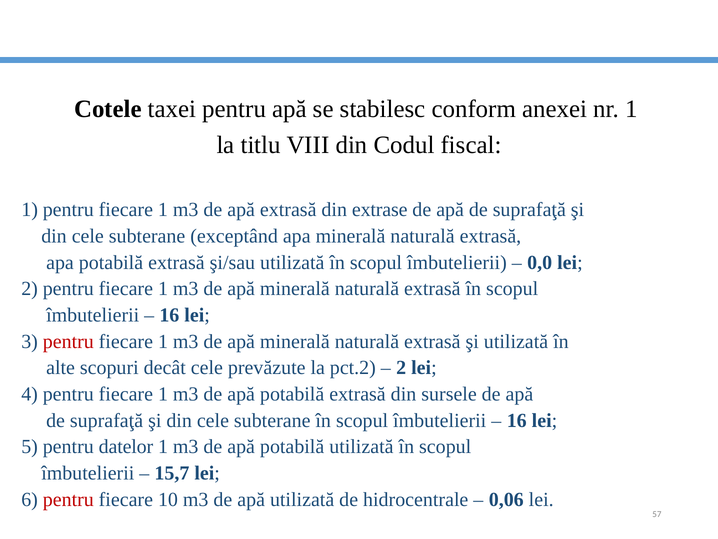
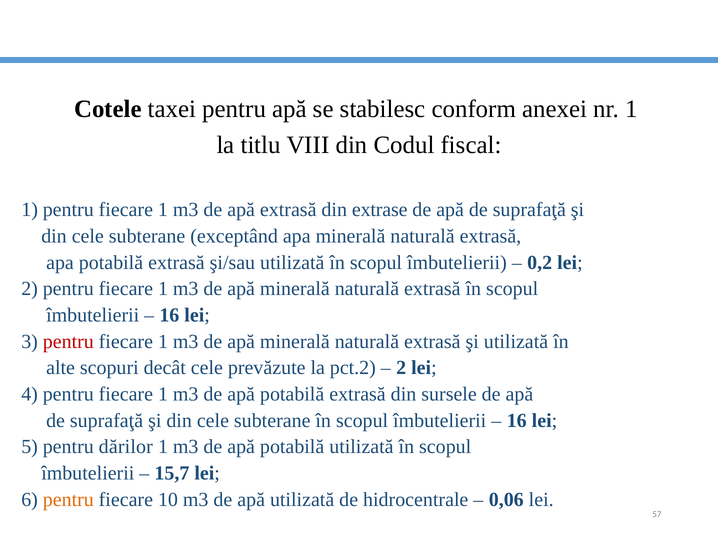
0,0: 0,0 -> 0,2 (540, 262)
datelor: datelor -> dărilor (126, 446)
pentru colour: red -> orange (68, 499)
